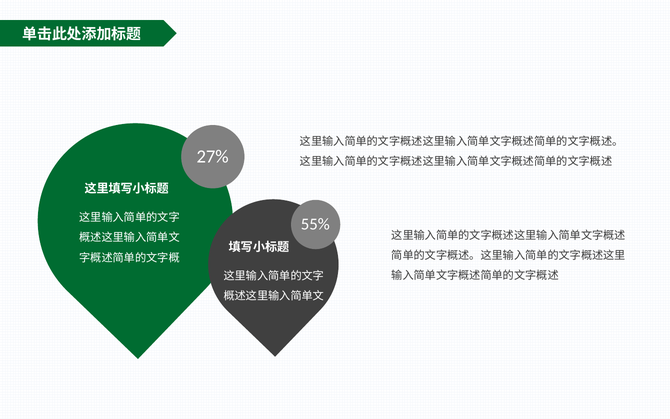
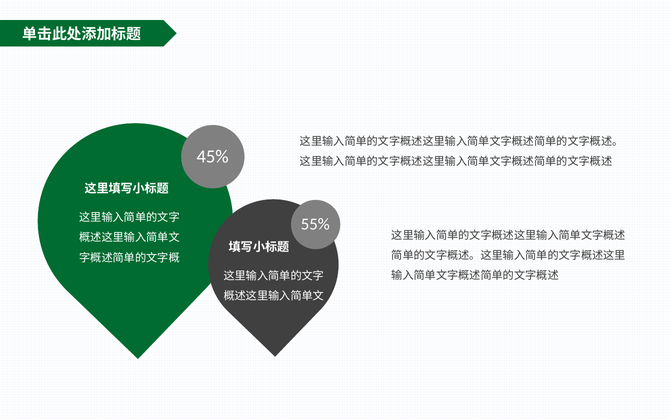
27%: 27% -> 45% (213, 157)
